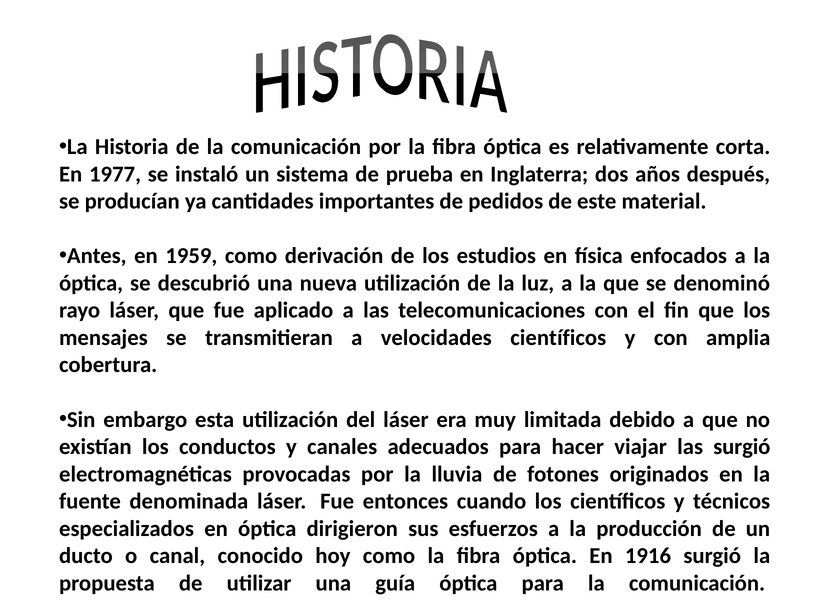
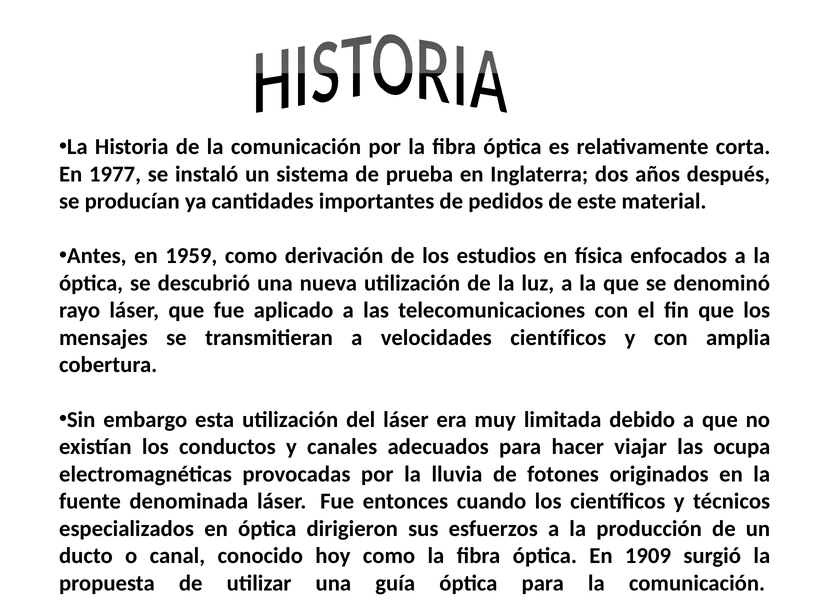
las surgió: surgió -> ocupa (742, 447)
1916: 1916 -> 1909 (648, 556)
